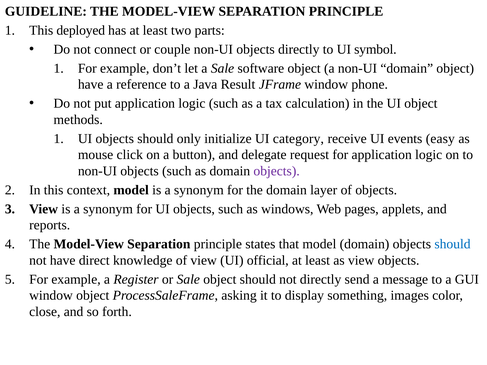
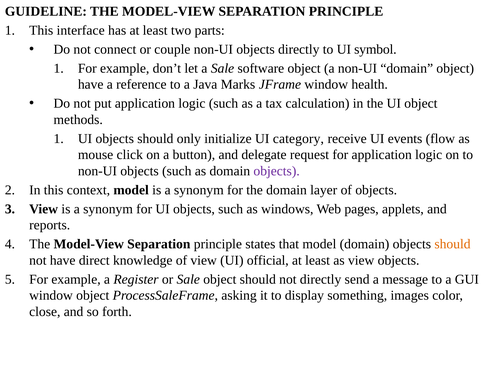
deployed: deployed -> interface (81, 30)
Result: Result -> Marks (238, 85)
phone: phone -> health (370, 85)
easy: easy -> flow (440, 139)
should colour: blue -> orange (452, 244)
